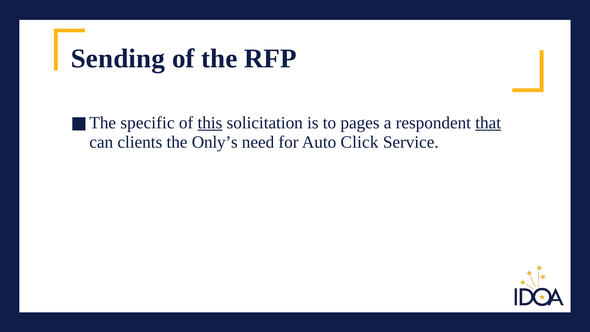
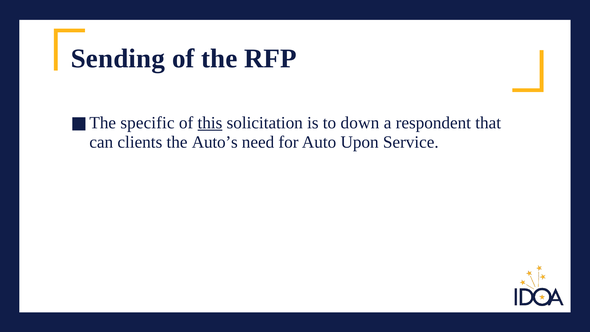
pages: pages -> down (360, 123)
that underline: present -> none (488, 123)
Only’s: Only’s -> Auto’s (215, 142)
Click: Click -> Upon (360, 142)
